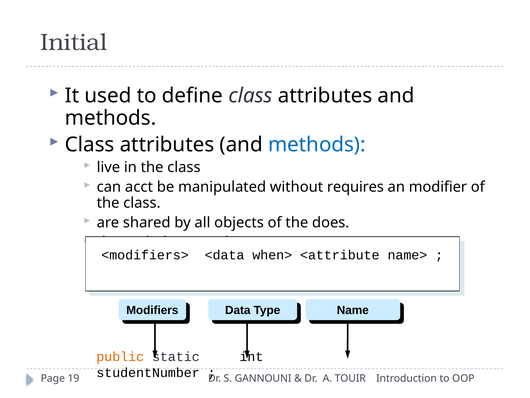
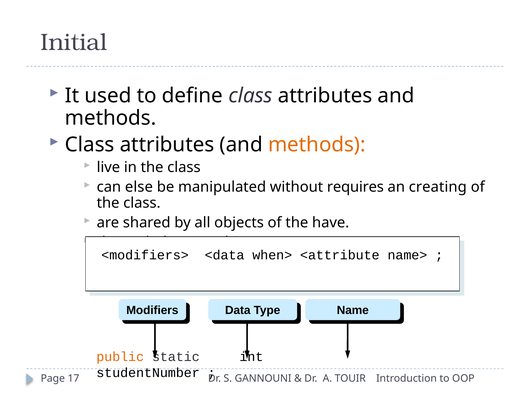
methods colour: blue -> orange (317, 144)
acct: acct -> else (139, 187)
modifier: modifier -> creating (438, 187)
does: does -> have (331, 222)
19: 19 -> 17 (73, 378)
